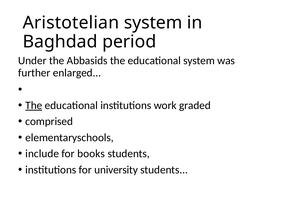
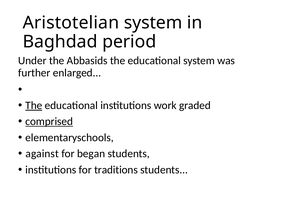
comprised underline: none -> present (49, 121)
include: include -> against (42, 154)
books: books -> began (91, 154)
university: university -> traditions (116, 170)
